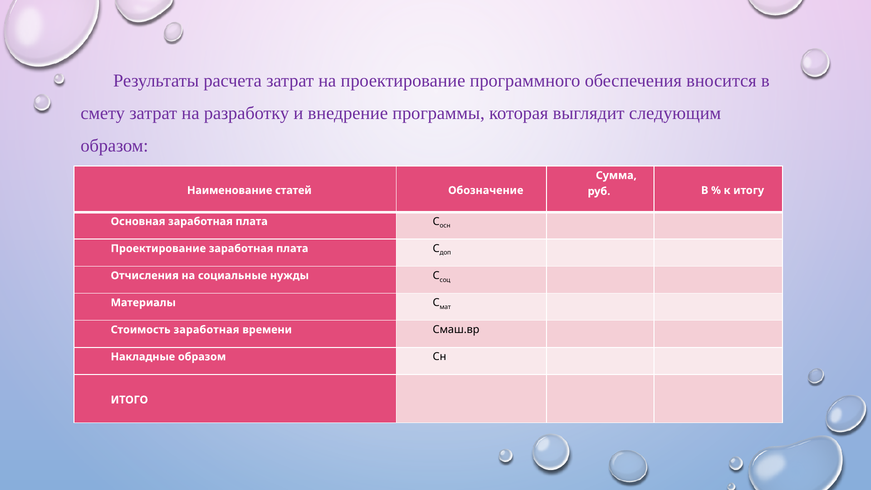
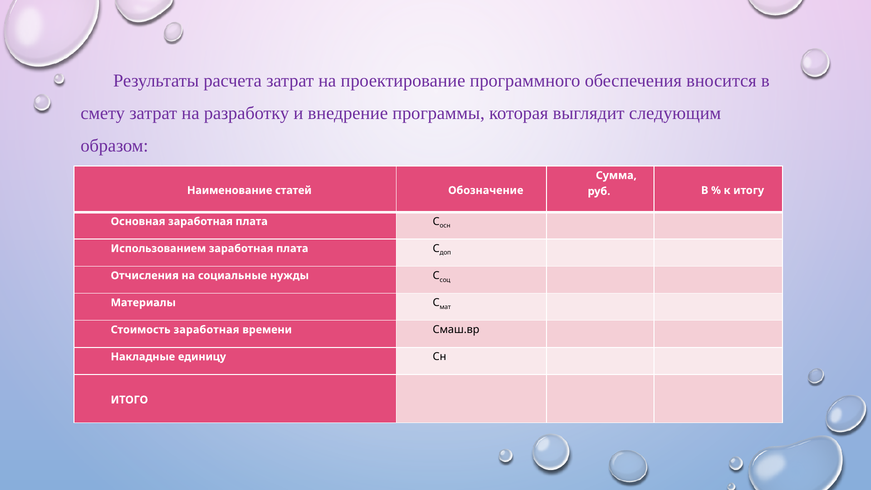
Проектирование: Проектирование -> Использованием (158, 249)
Накладные образом: образом -> единицу (202, 357)
